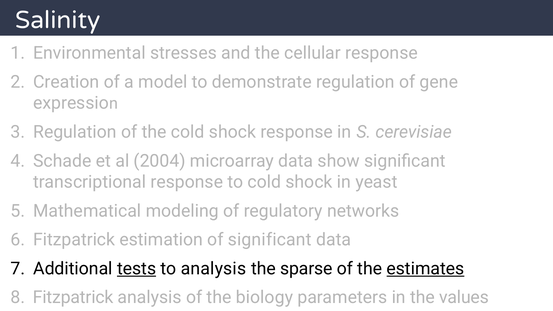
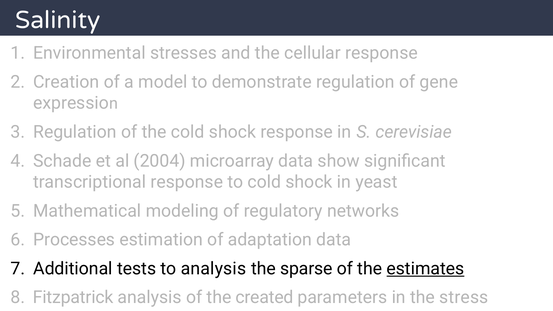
Fitzpatrick: Fitzpatrick -> Processes (74, 240)
of significant: significant -> adaptation (270, 240)
tests underline: present -> none (137, 269)
biology: biology -> created (265, 298)
the values: values -> stress (464, 298)
